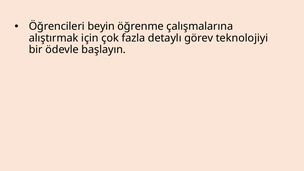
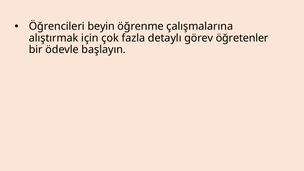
teknolojiyi: teknolojiyi -> öğretenler (242, 38)
